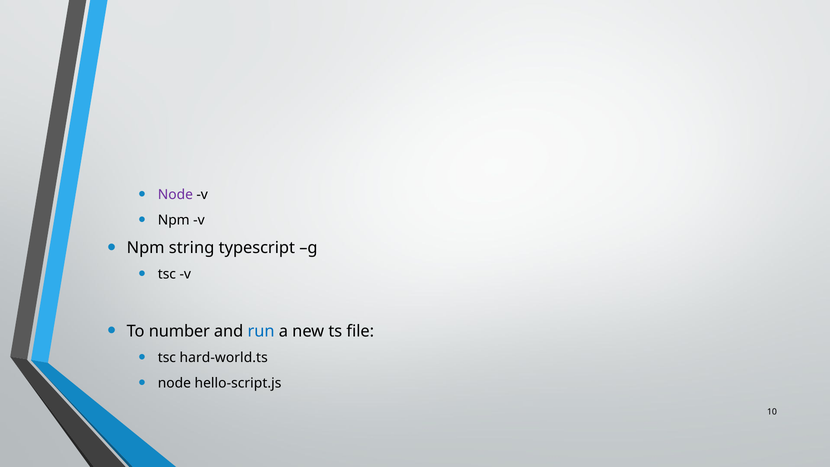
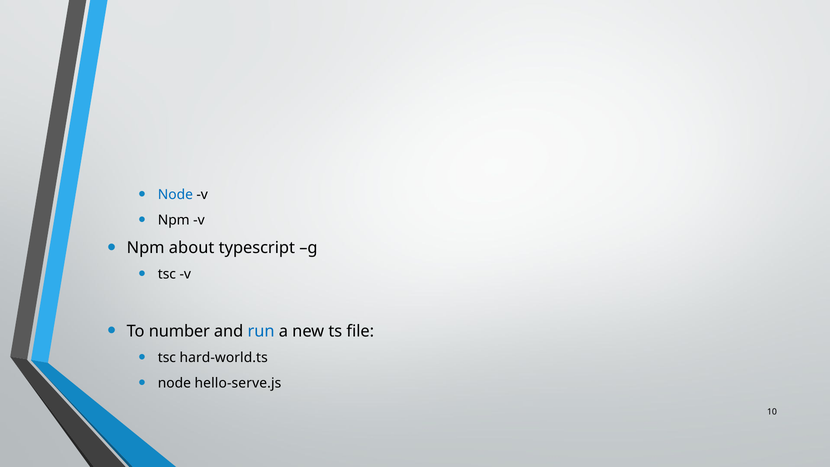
Node colour: purple -> blue (175, 195)
string: string -> about (192, 248)
hello-script.js: hello-script.js -> hello-serve.js (238, 383)
